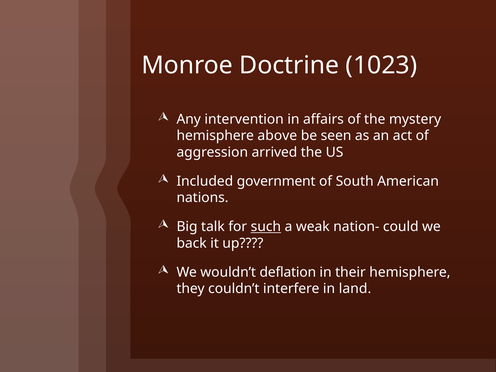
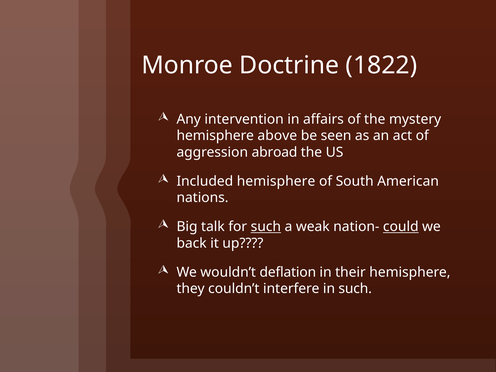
1023: 1023 -> 1822 (381, 65)
arrived: arrived -> abroad (275, 152)
Included government: government -> hemisphere (276, 181)
could underline: none -> present (401, 227)
in land: land -> such (355, 289)
